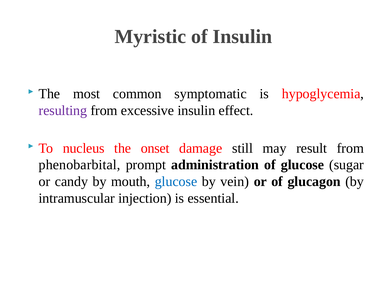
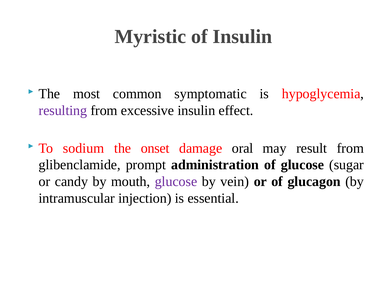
nucleus: nucleus -> sodium (84, 148)
still: still -> oral (243, 148)
phenobarbital: phenobarbital -> glibenclamide (80, 164)
glucose colour: blue -> purple (176, 181)
